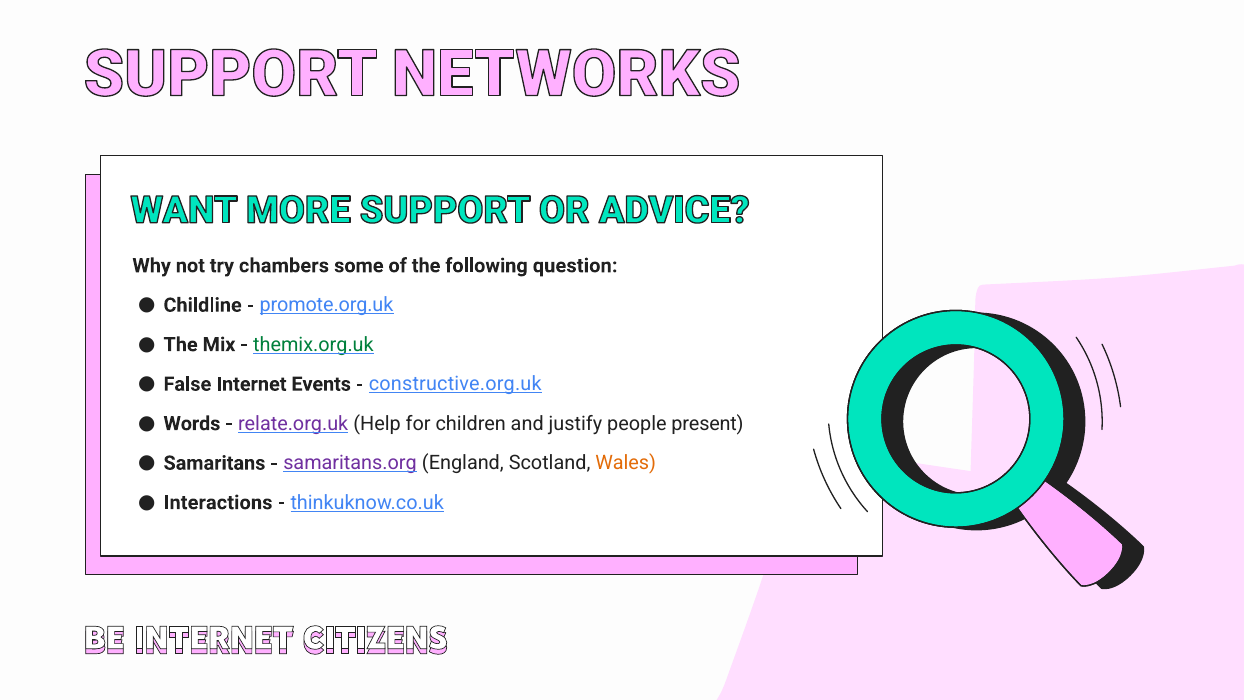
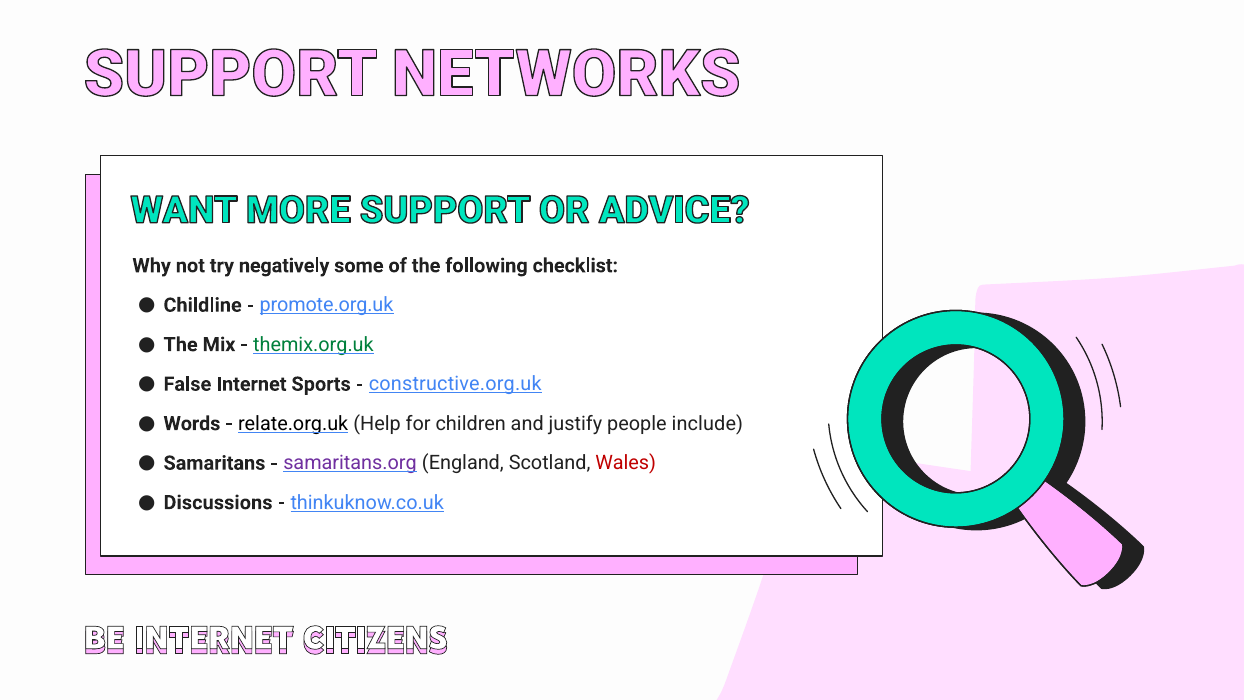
chambers: chambers -> negatively (284, 266)
question: question -> checklist (575, 266)
Events: Events -> Sports (321, 384)
relate.org.uk colour: purple -> black (293, 424)
present: present -> include (707, 424)
Wales colour: orange -> red (626, 463)
Interactions: Interactions -> Discussions (218, 502)
